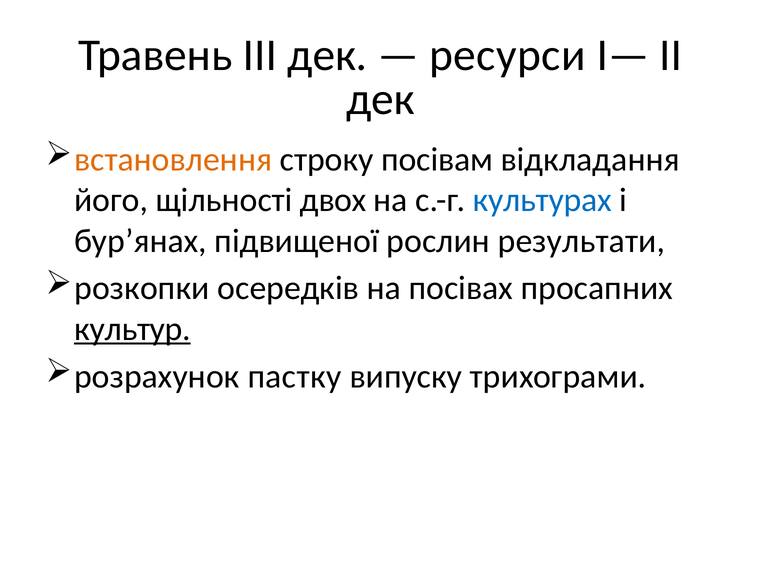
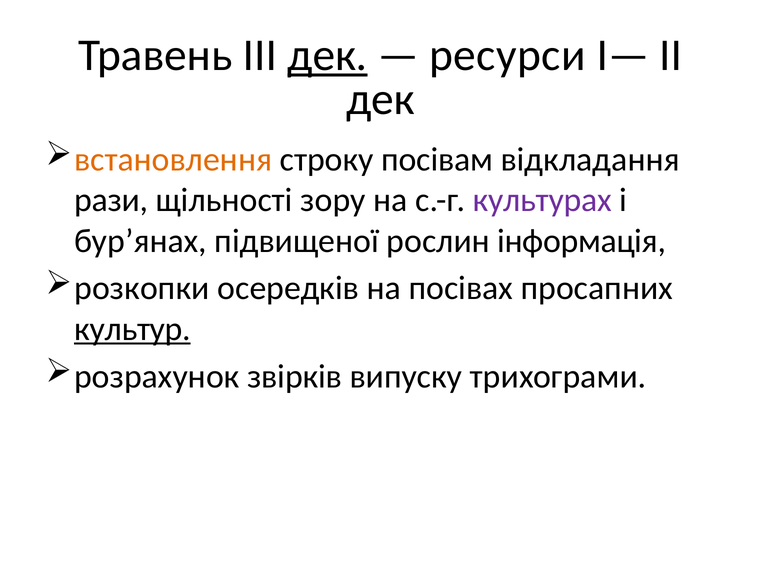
дек underline: none -> present (327, 55)
його: його -> рази (111, 200)
двох: двох -> зору (333, 200)
культурах colour: blue -> purple (542, 200)
результати: результати -> інформація (582, 241)
пастку: пастку -> звірків (295, 376)
